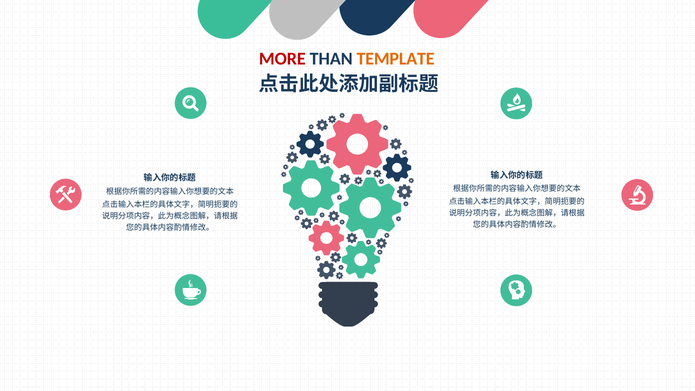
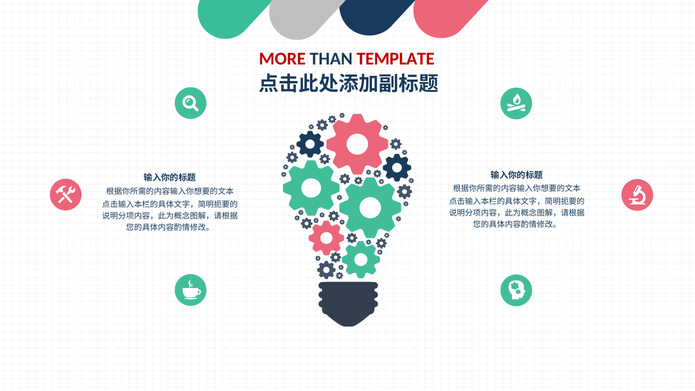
TEMPLATE colour: orange -> red (396, 59)
